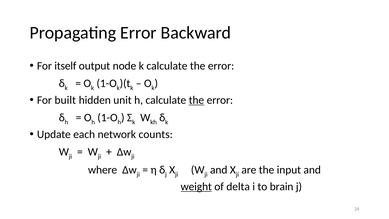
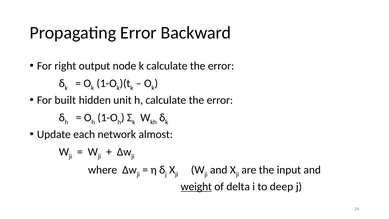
itself: itself -> right (65, 66)
the underline: present -> none (196, 100)
counts: counts -> almost (156, 134)
brain: brain -> deep (281, 186)
